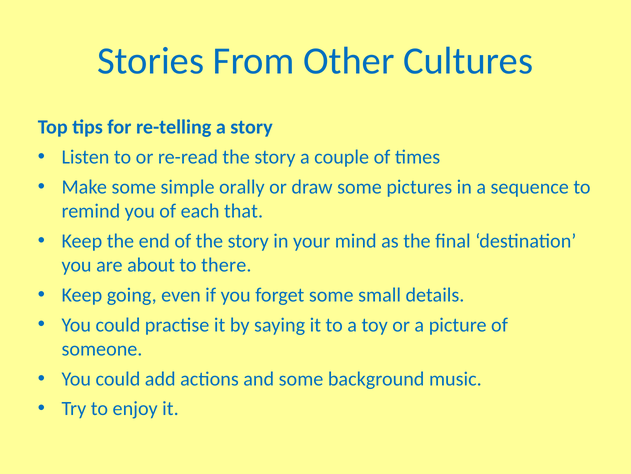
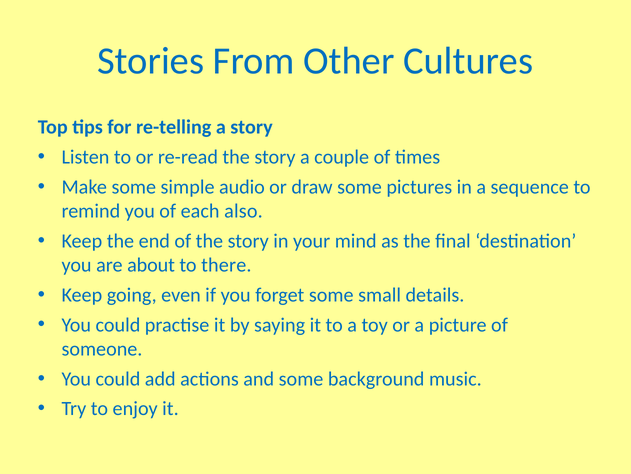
orally: orally -> audio (242, 187)
that: that -> also (243, 211)
